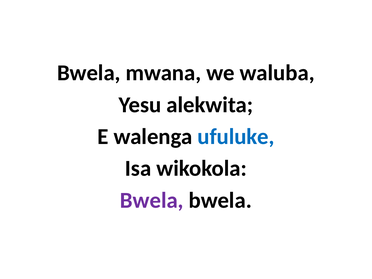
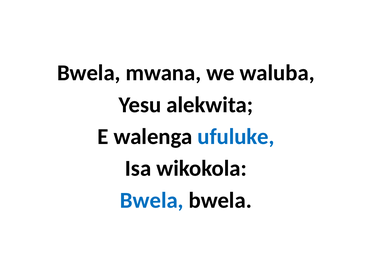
Bwela colour: purple -> blue (152, 200)
